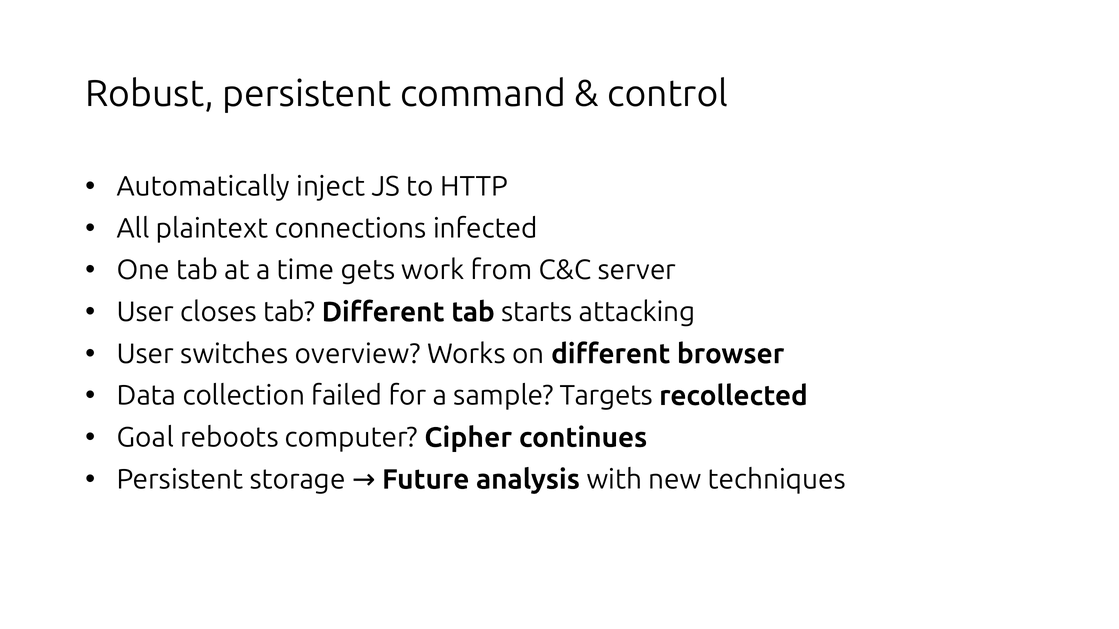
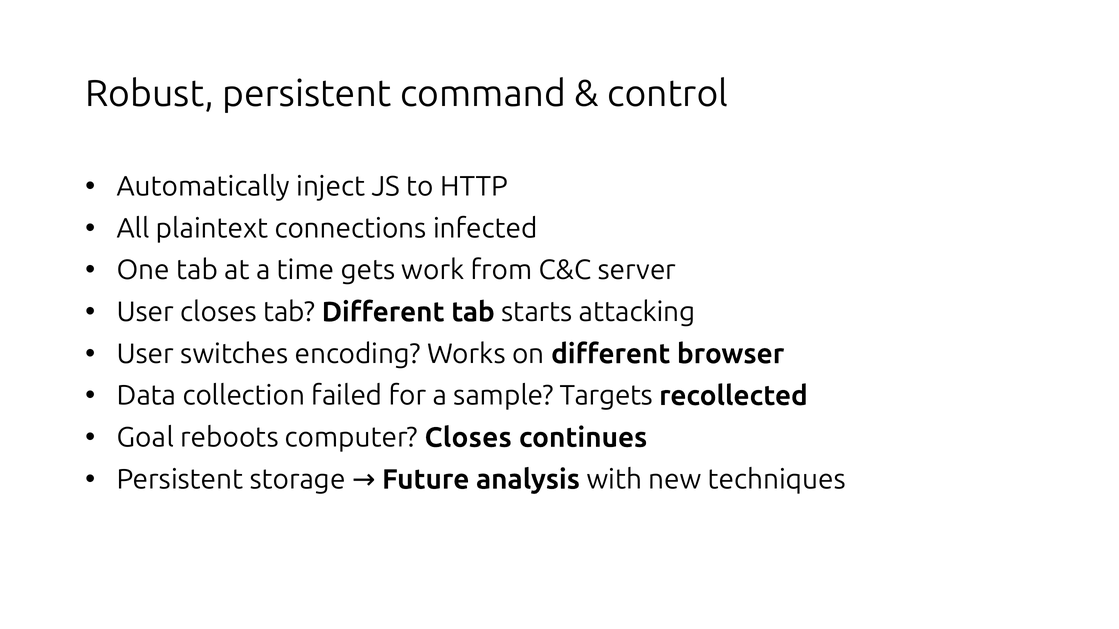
overview: overview -> encoding (358, 354)
computer Cipher: Cipher -> Closes (468, 438)
